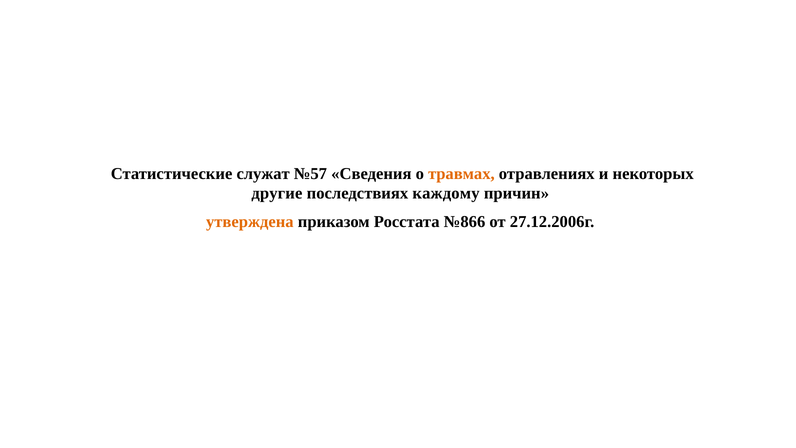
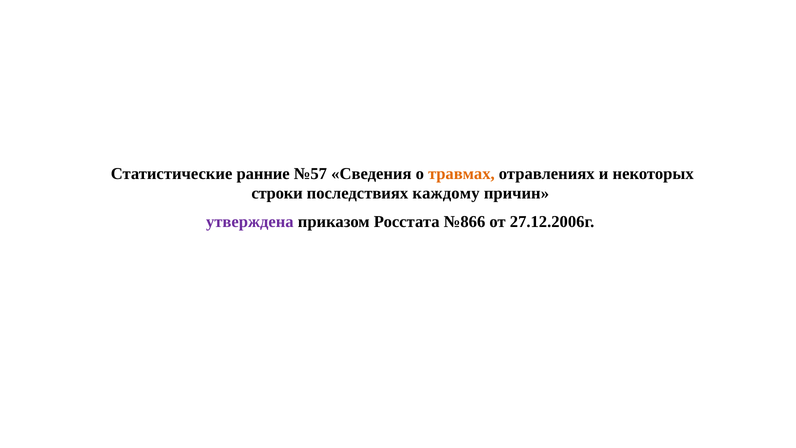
служат: служат -> ранние (263, 173)
другие: другие -> строки (277, 193)
утверждена colour: orange -> purple (250, 222)
